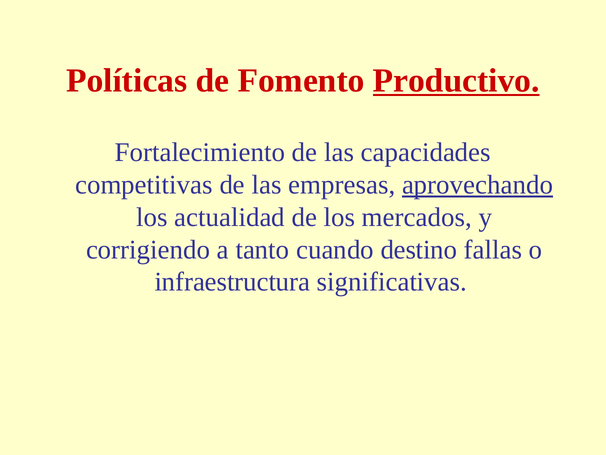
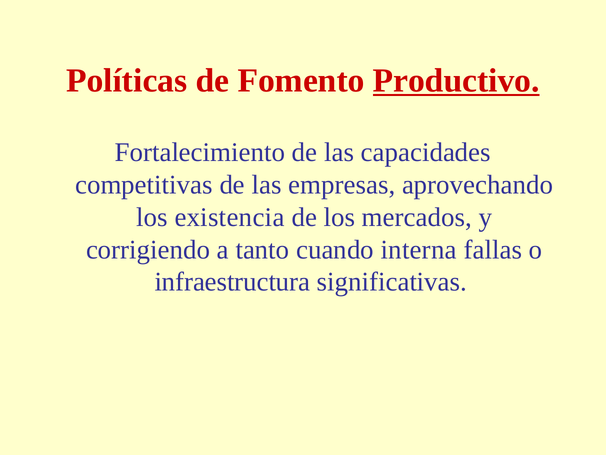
aprovechando underline: present -> none (478, 185)
actualidad: actualidad -> existencia (229, 217)
destino: destino -> interna (419, 249)
